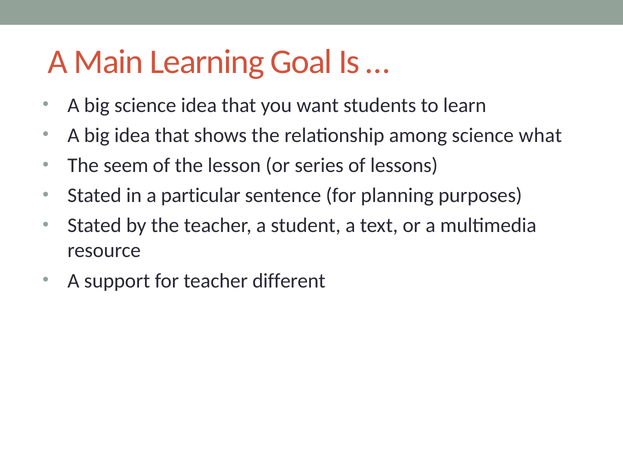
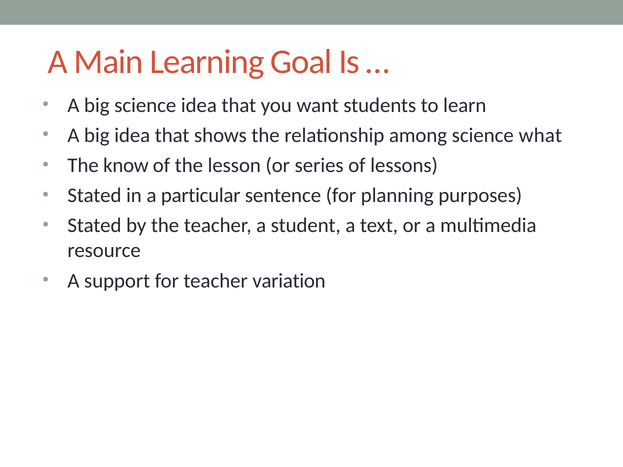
seem: seem -> know (126, 166)
different: different -> variation (289, 281)
